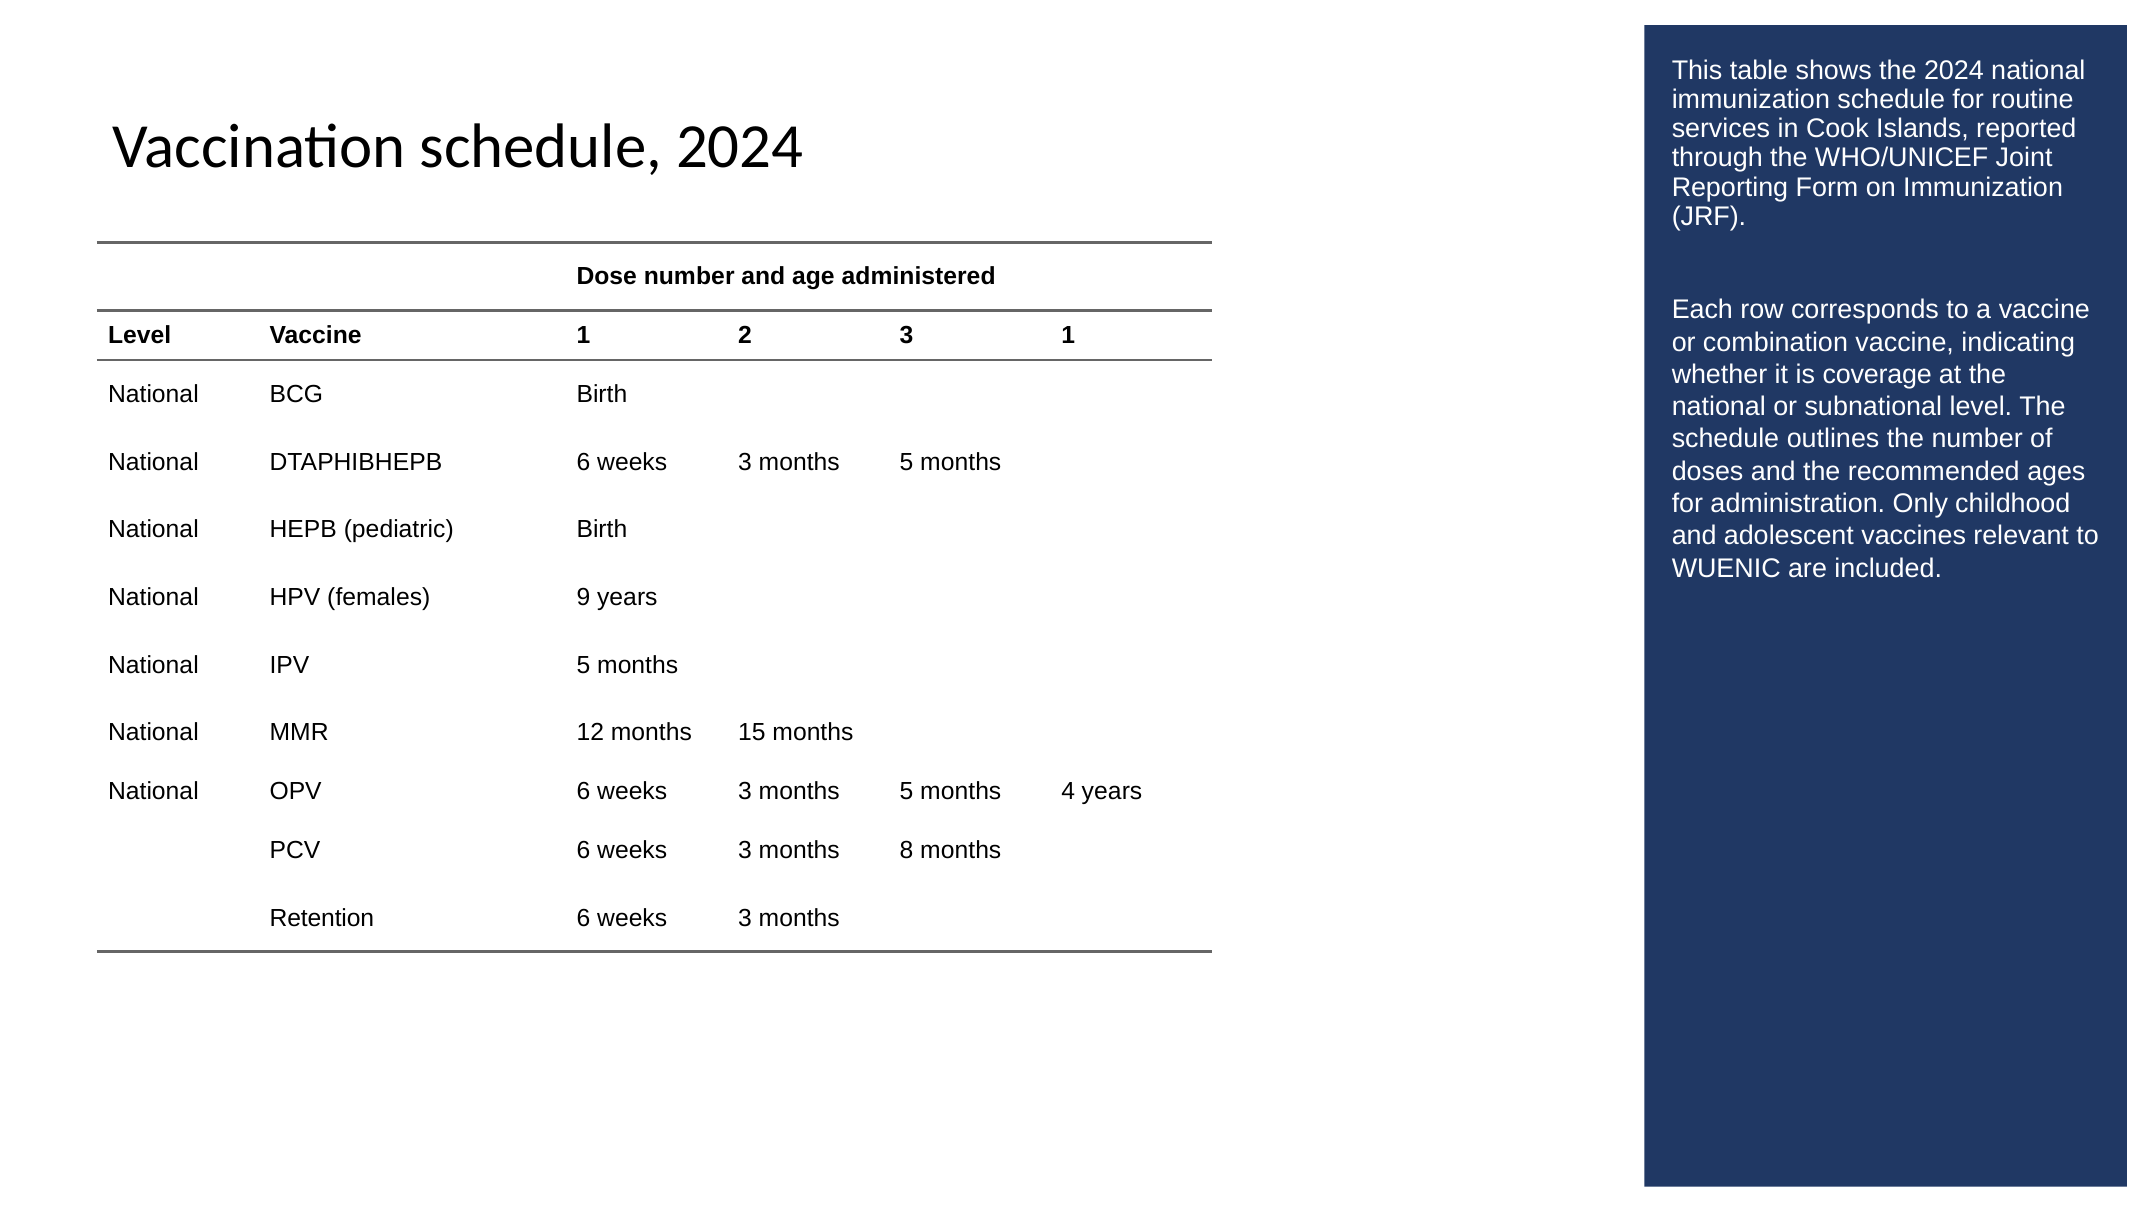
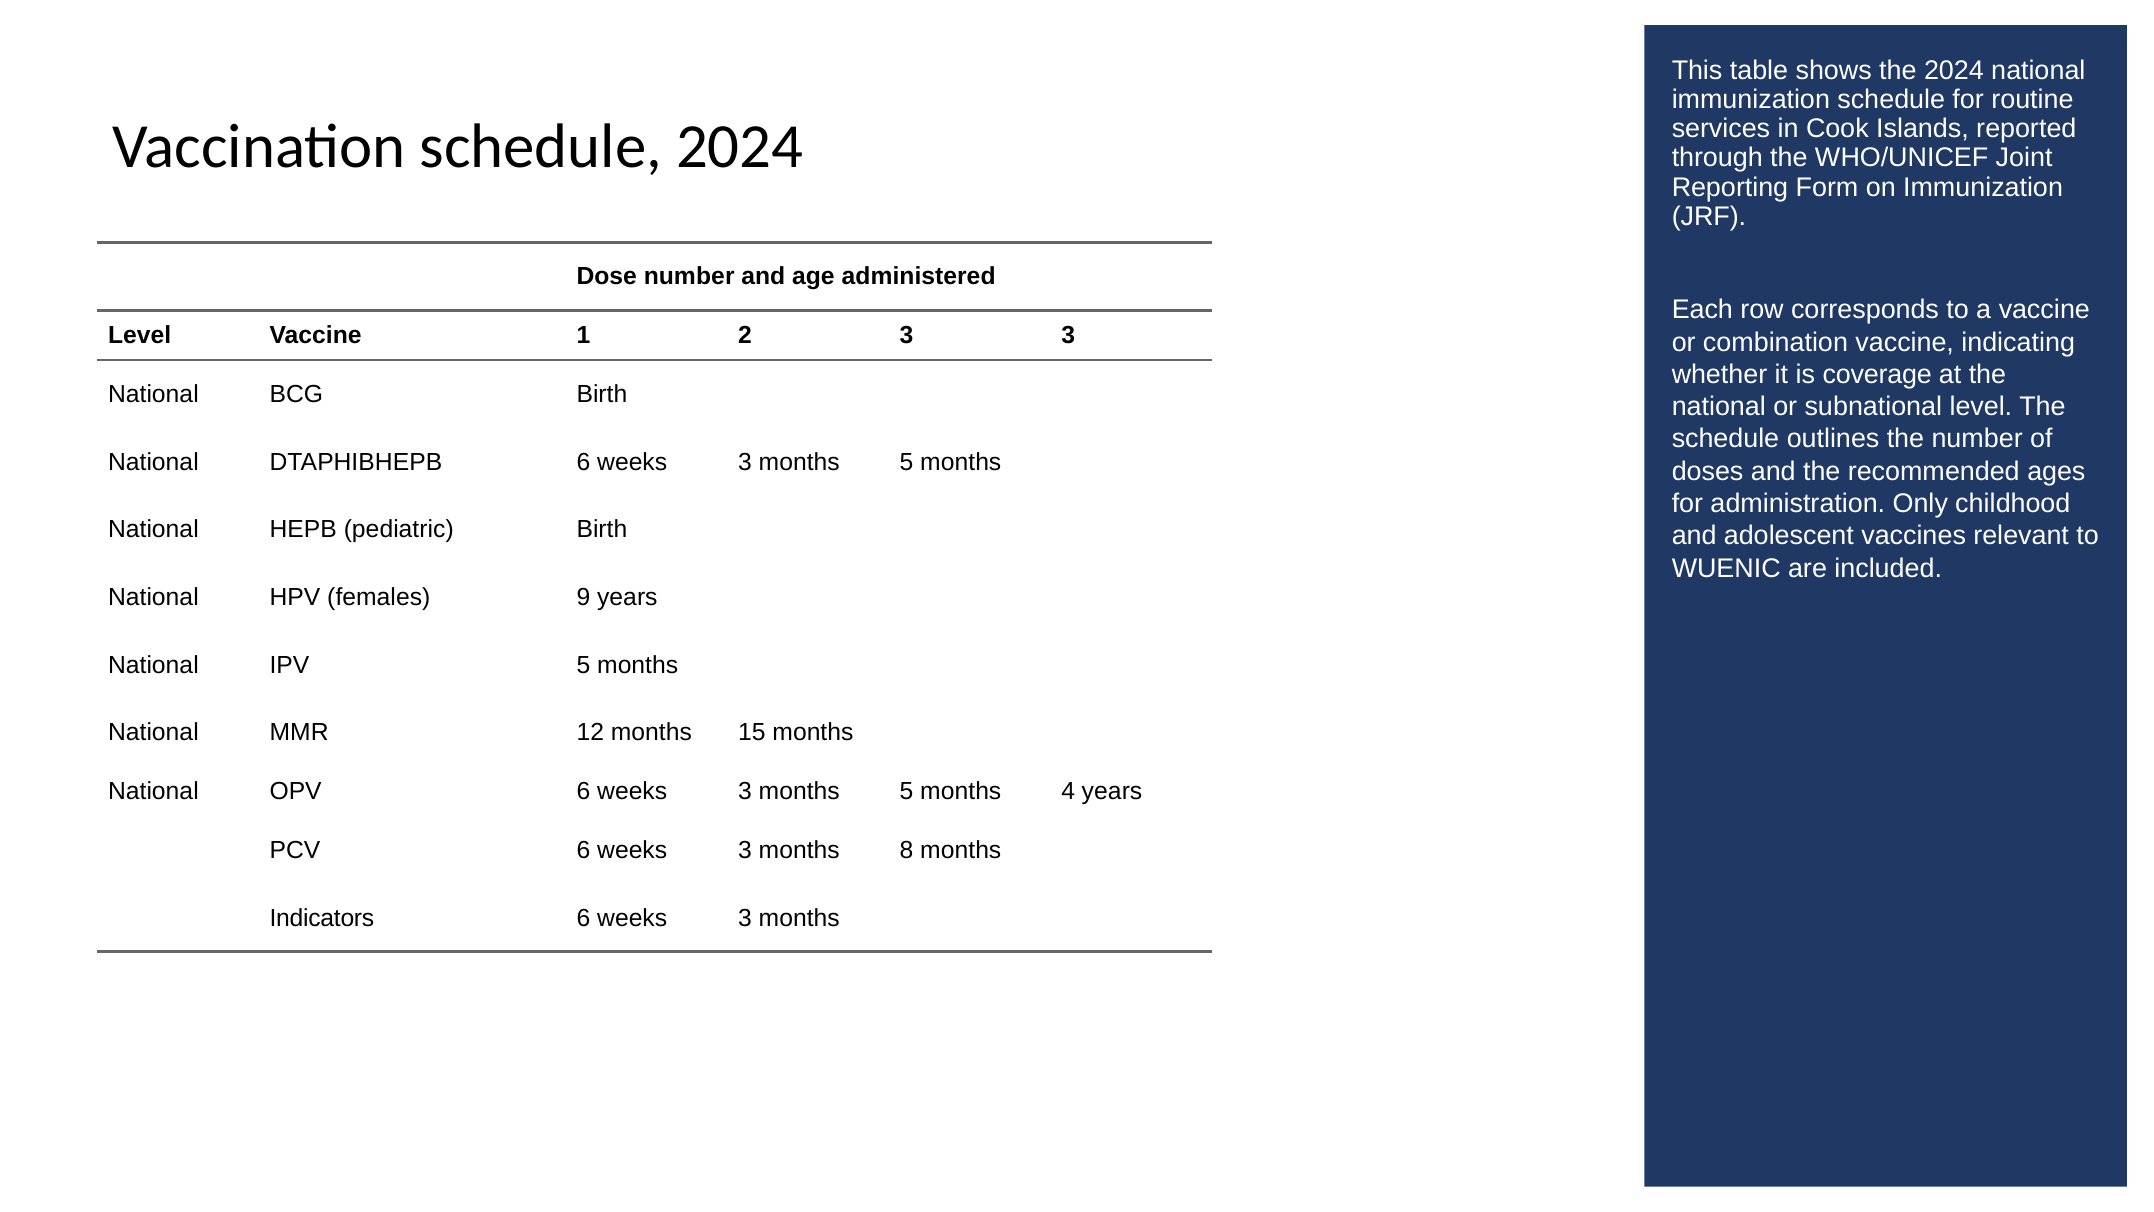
3 1: 1 -> 3 (1068, 335)
Retention: Retention -> Indicators (322, 918)
